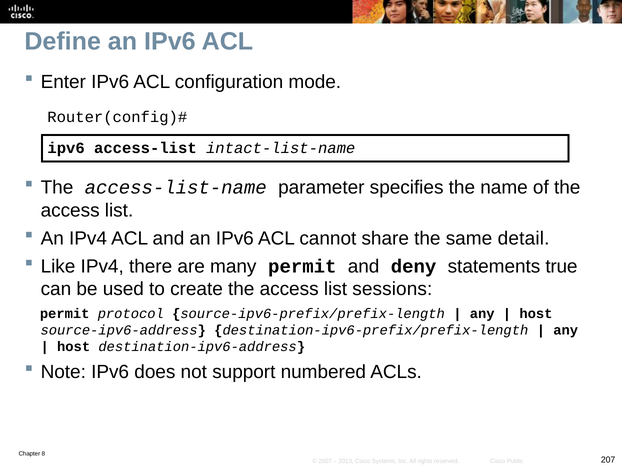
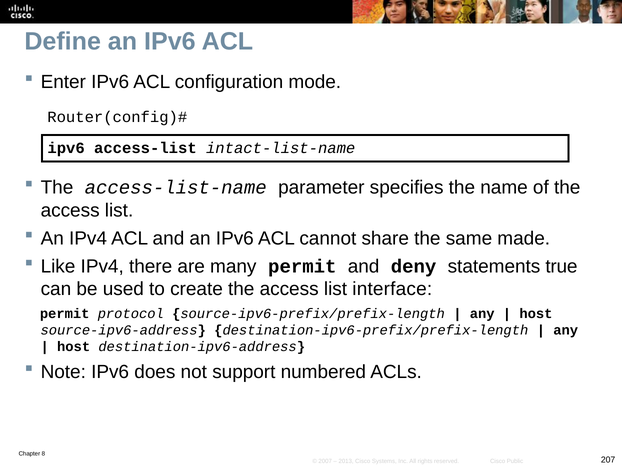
detail: detail -> made (524, 238)
sessions: sessions -> interface (392, 289)
